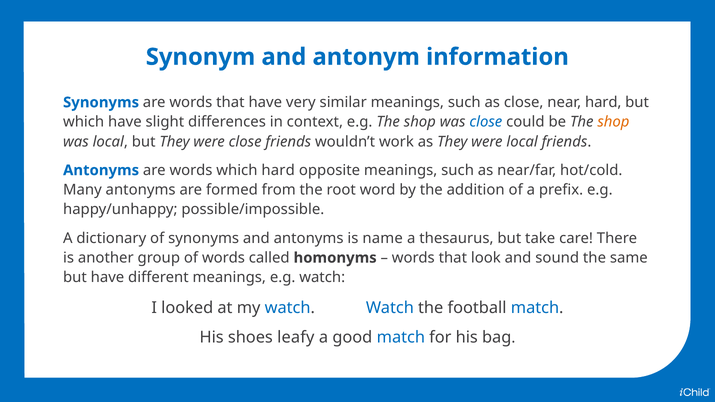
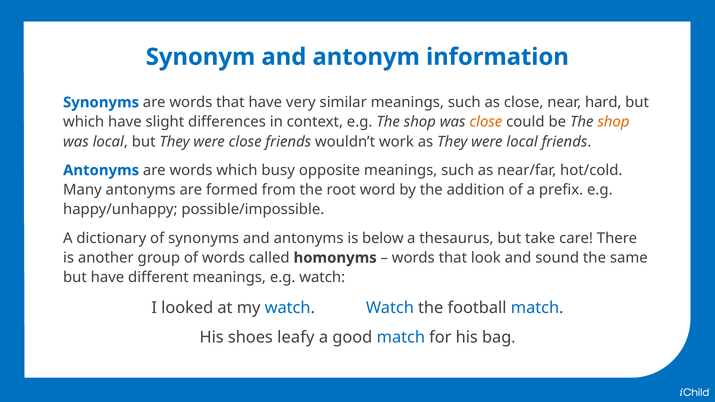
close colour: blue -> orange (486, 122)
which hard: hard -> busy (278, 170)
name: name -> below (383, 238)
